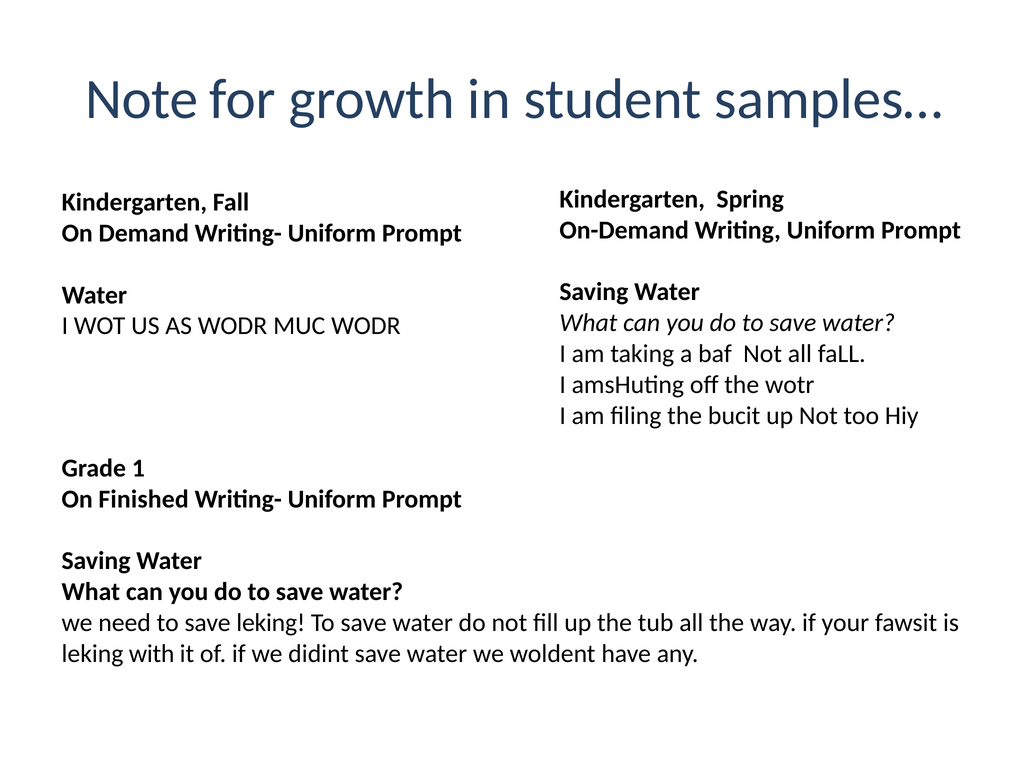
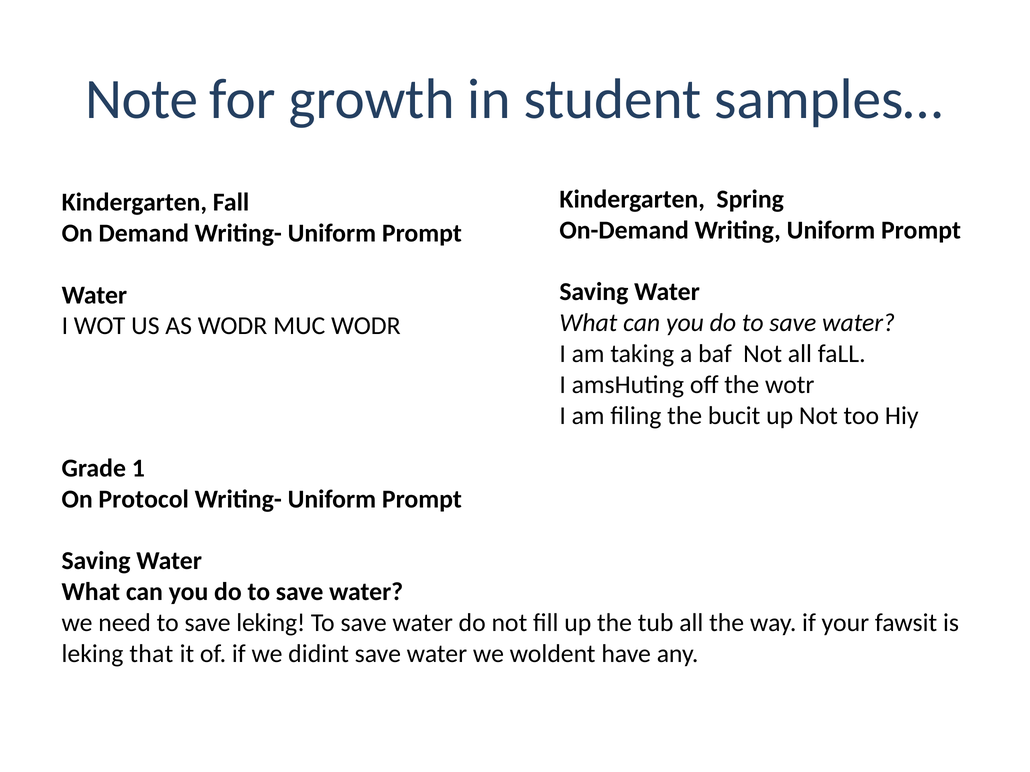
Finished: Finished -> Protocol (144, 500)
with: with -> that (151, 654)
